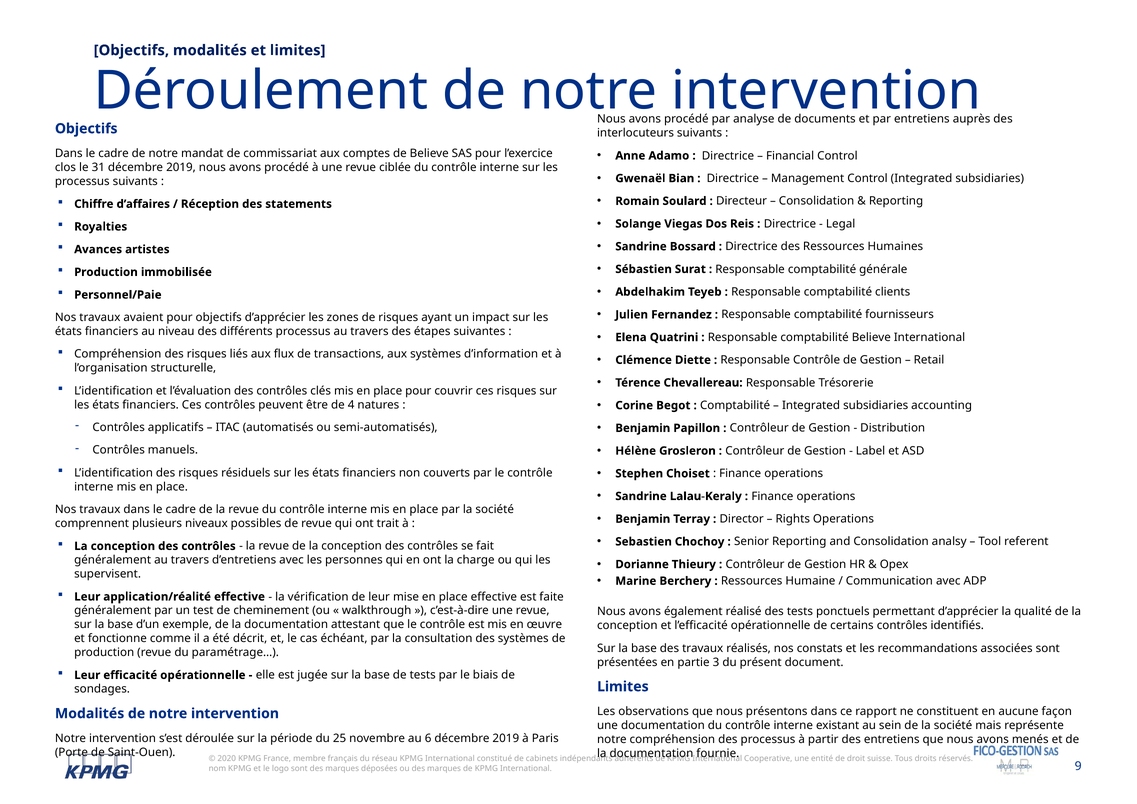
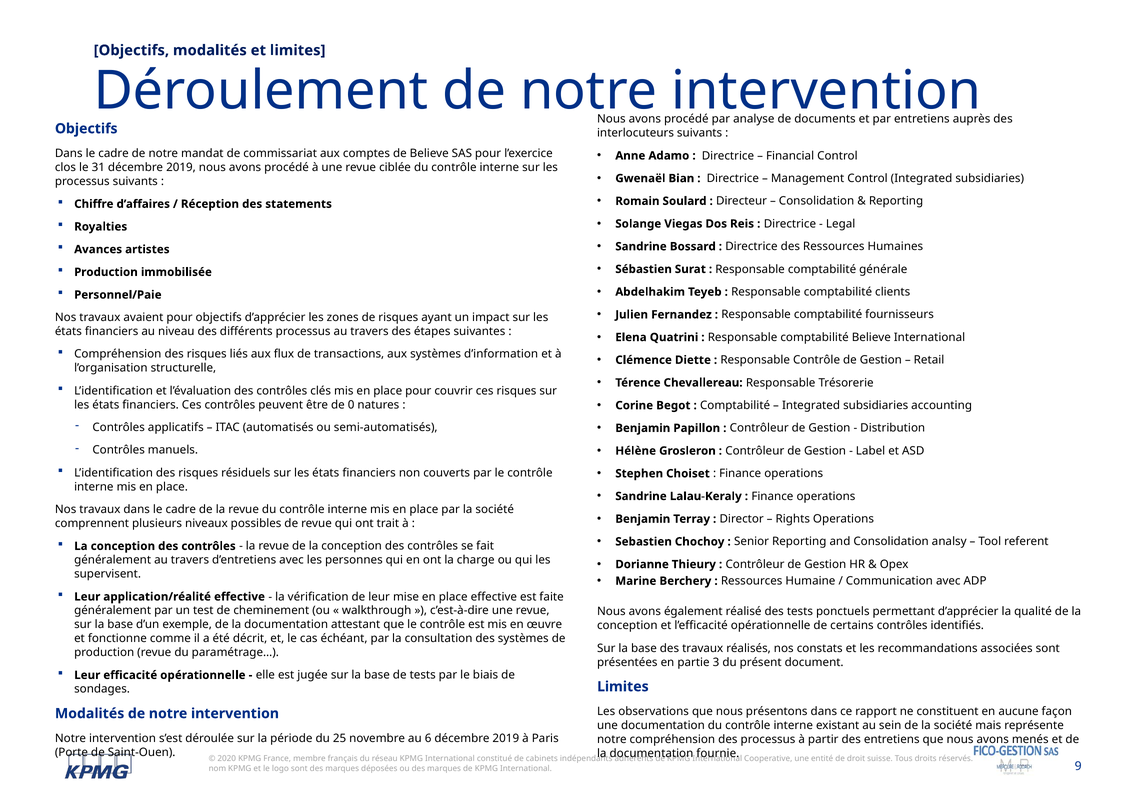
4: 4 -> 0 (351, 405)
